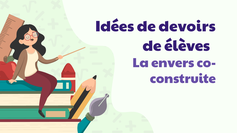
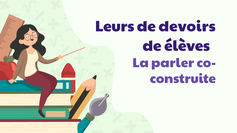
Idées: Idées -> Leurs (115, 27)
envers: envers -> parler (173, 63)
